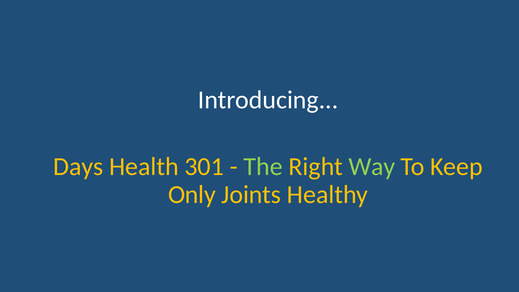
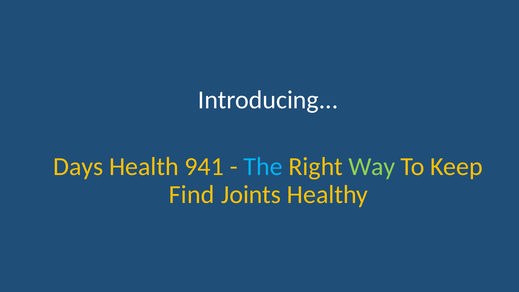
301: 301 -> 941 (204, 167)
The colour: light green -> light blue (263, 167)
Only: Only -> Find (192, 195)
